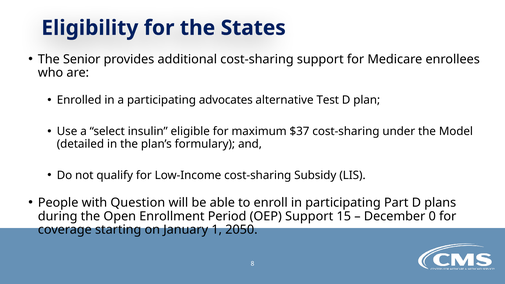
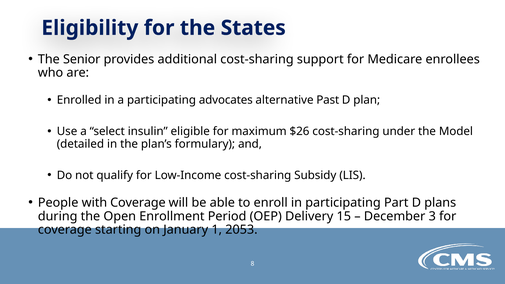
Test: Test -> Past (328, 100)
$37: $37 -> $26 (299, 131)
with Question: Question -> Coverage (138, 203)
OEP Support: Support -> Delivery (309, 216)
0: 0 -> 3 (432, 216)
2050: 2050 -> 2053 (241, 230)
